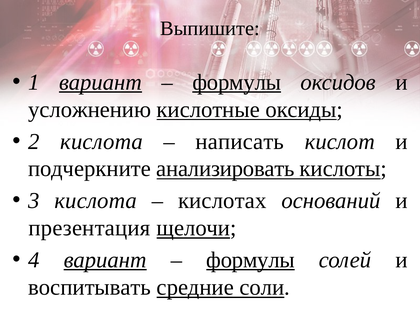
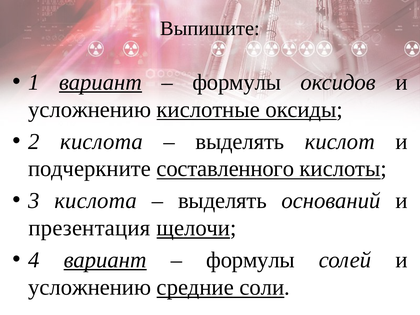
формулы underline: present -> none (237, 82)
написать: написать -> выделять (240, 141)
анализировать: анализировать -> составленного (225, 169)
кислотах: кислотах -> выделять (222, 201)
формулы underline: present -> none (251, 260)
воспитывать: воспитывать -> усложнению (90, 287)
